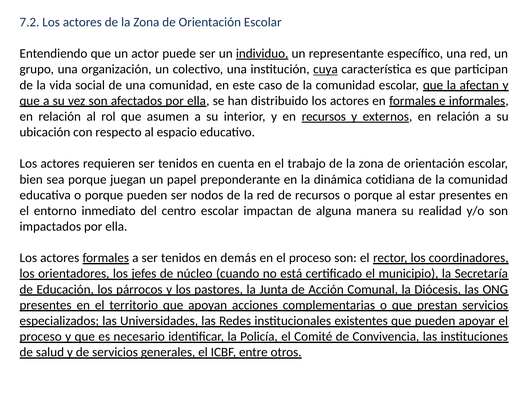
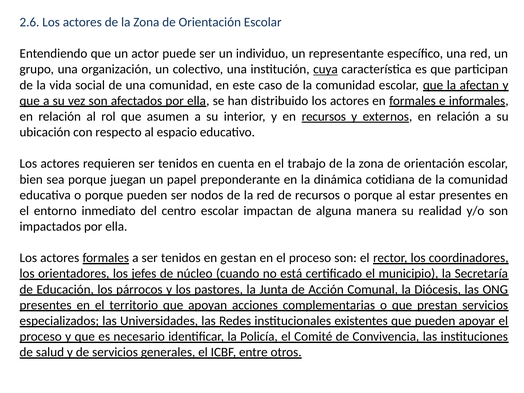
7.2: 7.2 -> 2.6 (29, 22)
individuo underline: present -> none (262, 54)
demás: demás -> gestan (238, 258)
